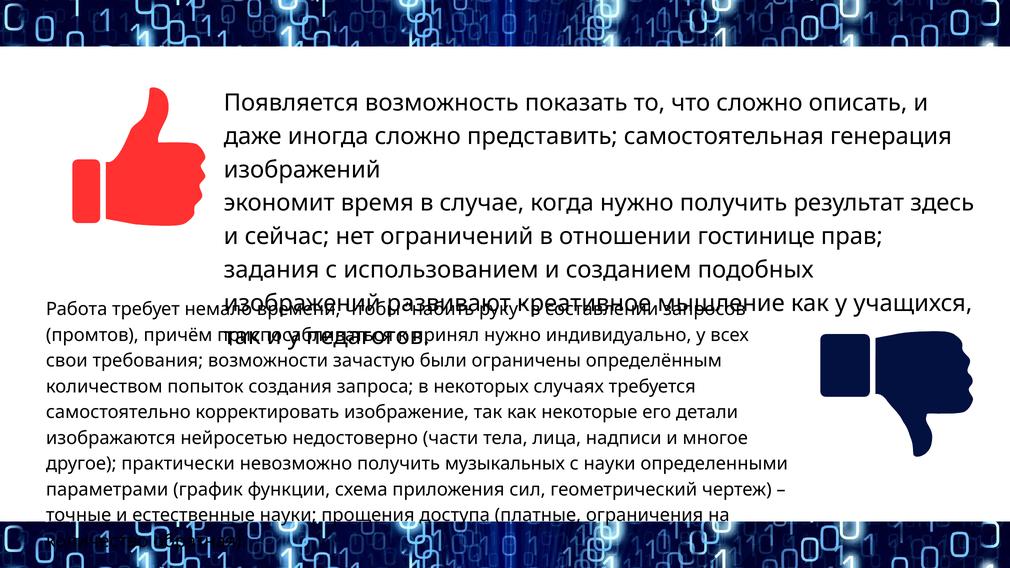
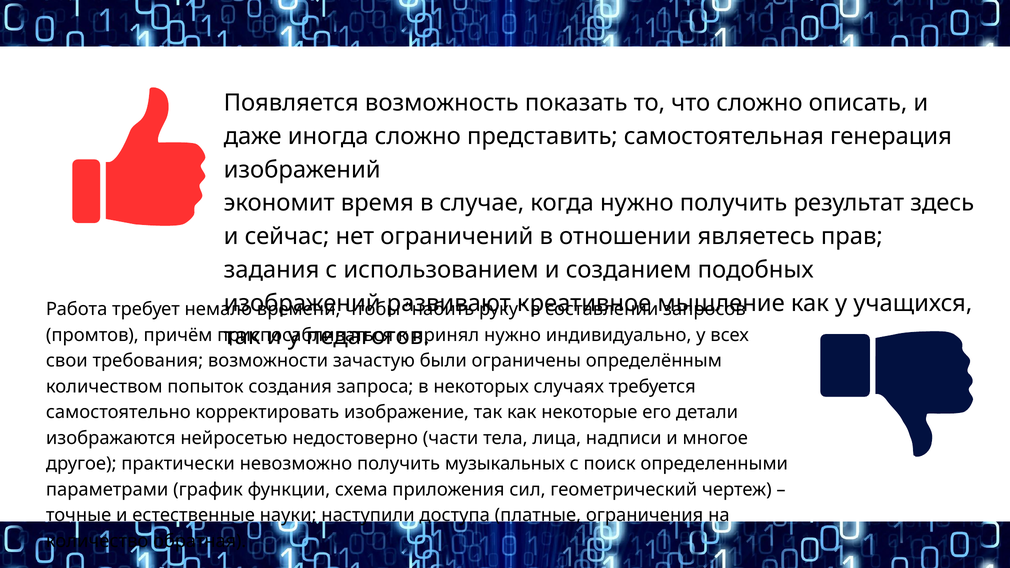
гостинице: гостинице -> являетесь (756, 237)
с науки: науки -> поиск (610, 464)
прощения: прощения -> наступили (368, 515)
